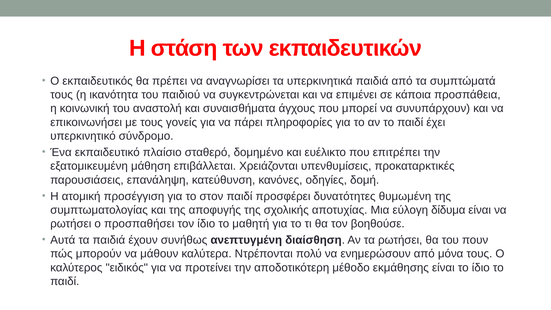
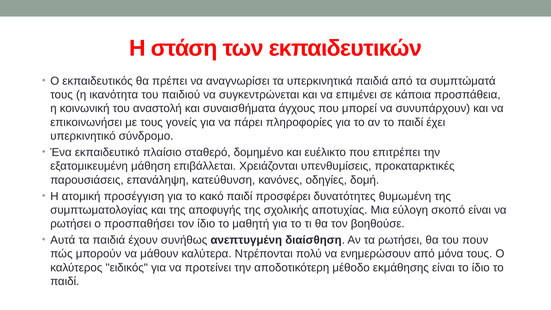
στον: στον -> κακό (211, 196)
δίδυμα: δίδυμα -> σκοπό (448, 210)
